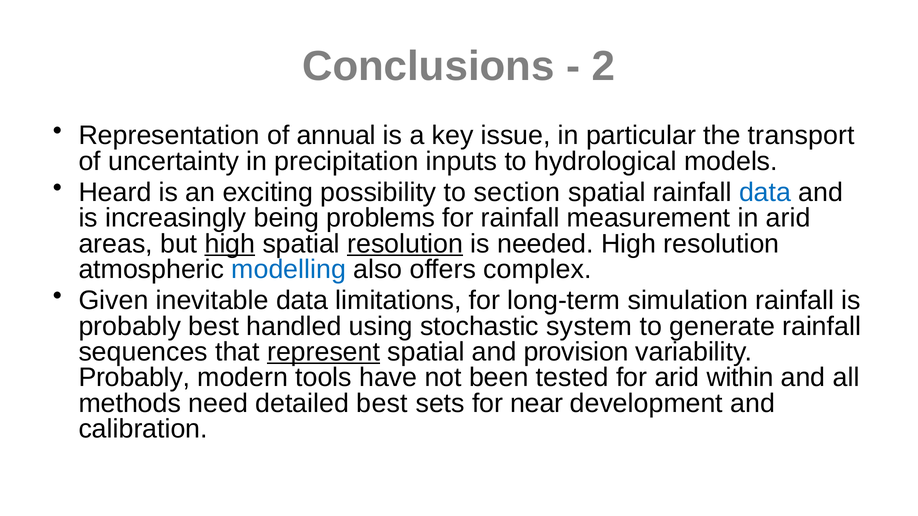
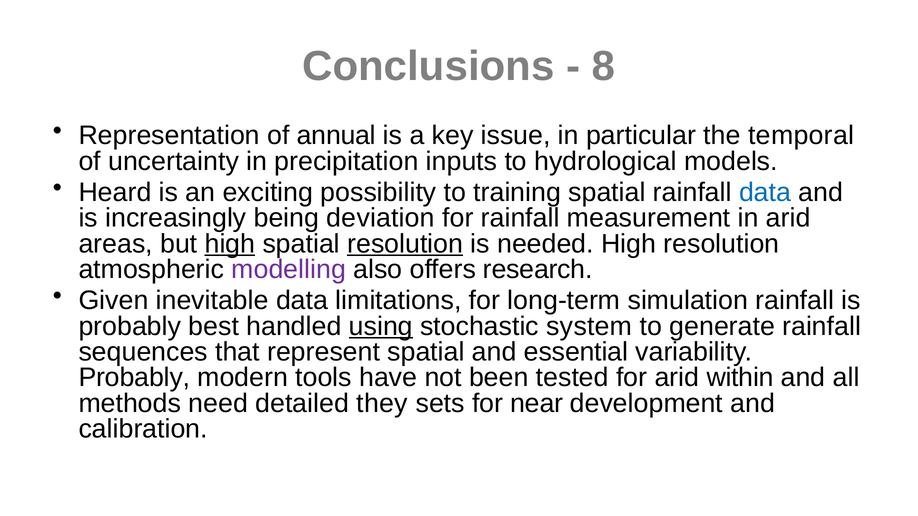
2: 2 -> 8 (603, 67)
transport: transport -> temporal (801, 136)
section: section -> training (517, 192)
problems: problems -> deviation (381, 218)
modelling colour: blue -> purple (289, 270)
complex: complex -> research (538, 270)
using underline: none -> present (381, 326)
represent underline: present -> none (324, 352)
provision: provision -> essential (576, 352)
detailed best: best -> they (382, 404)
